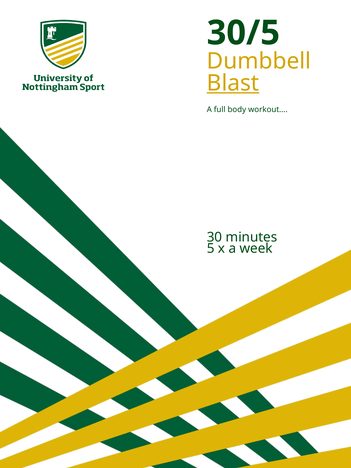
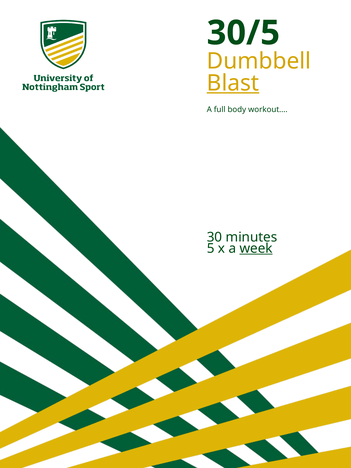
week underline: none -> present (256, 248)
